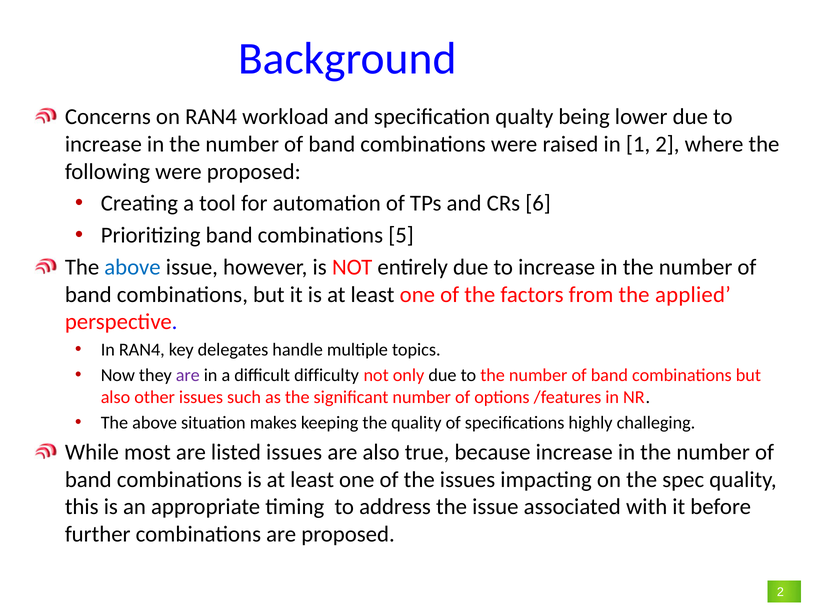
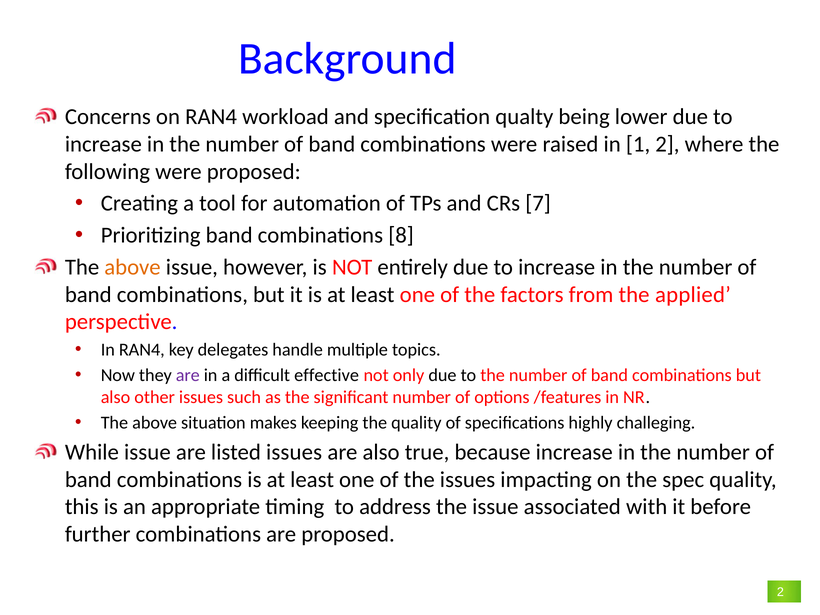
6: 6 -> 7 (538, 203)
5: 5 -> 8 (401, 235)
above colour: blue -> orange (133, 267)
difficulty: difficulty -> effective (327, 375)
While most: most -> issue (147, 452)
